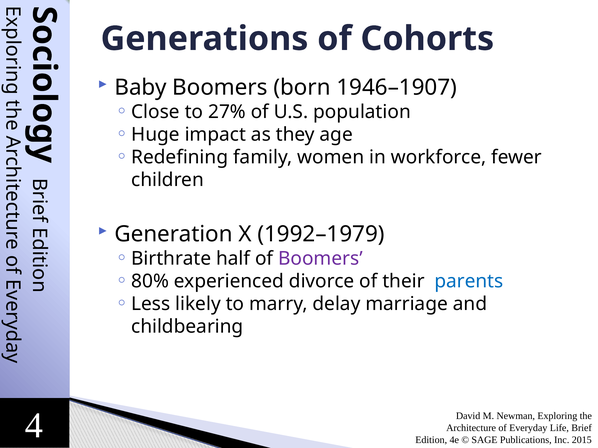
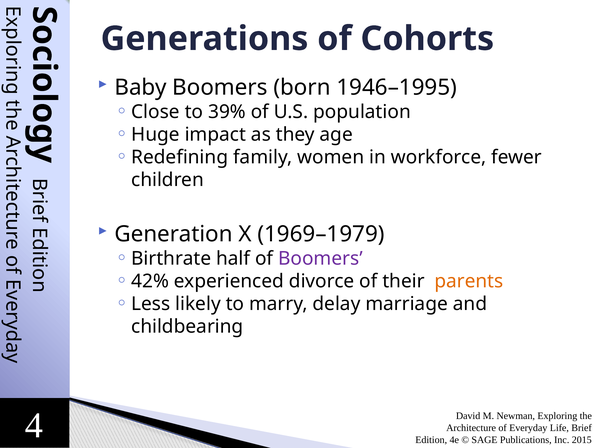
1946–1907: 1946–1907 -> 1946–1995 (397, 87)
27%: 27% -> 39% (227, 112)
1992–1979: 1992–1979 -> 1969–1979 (321, 234)
80%: 80% -> 42% (150, 282)
parents colour: blue -> orange (469, 282)
